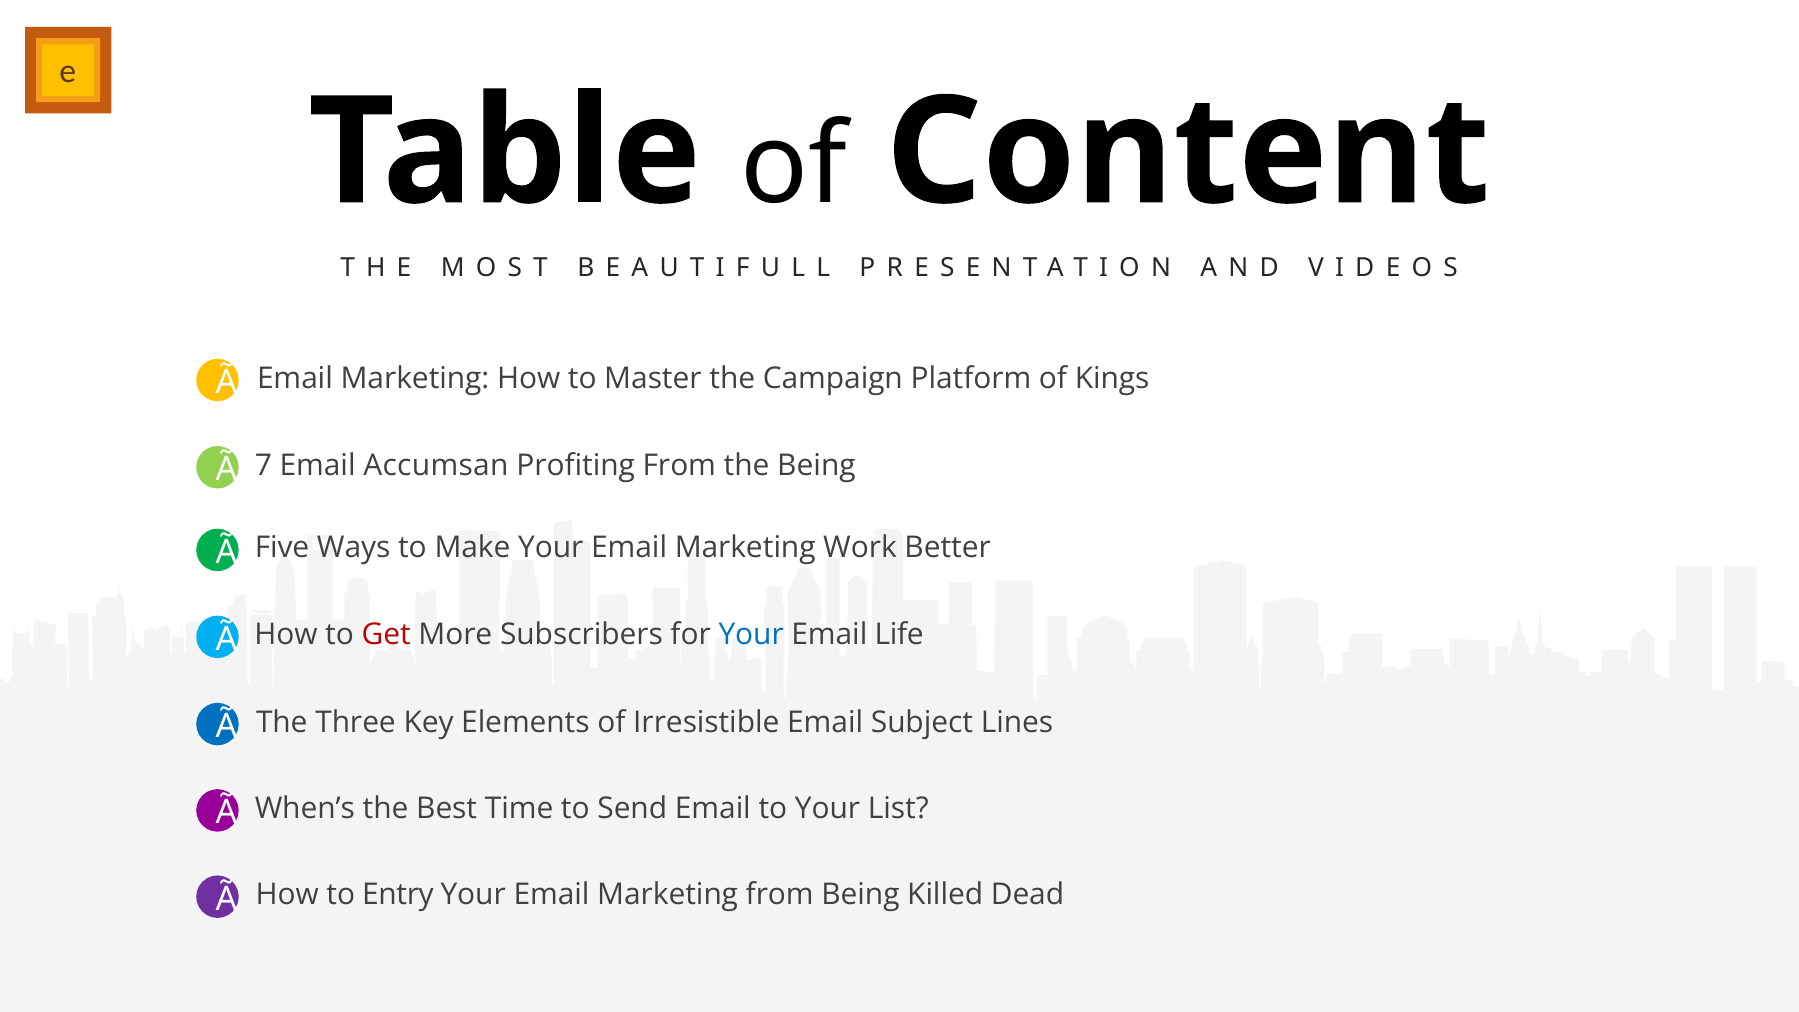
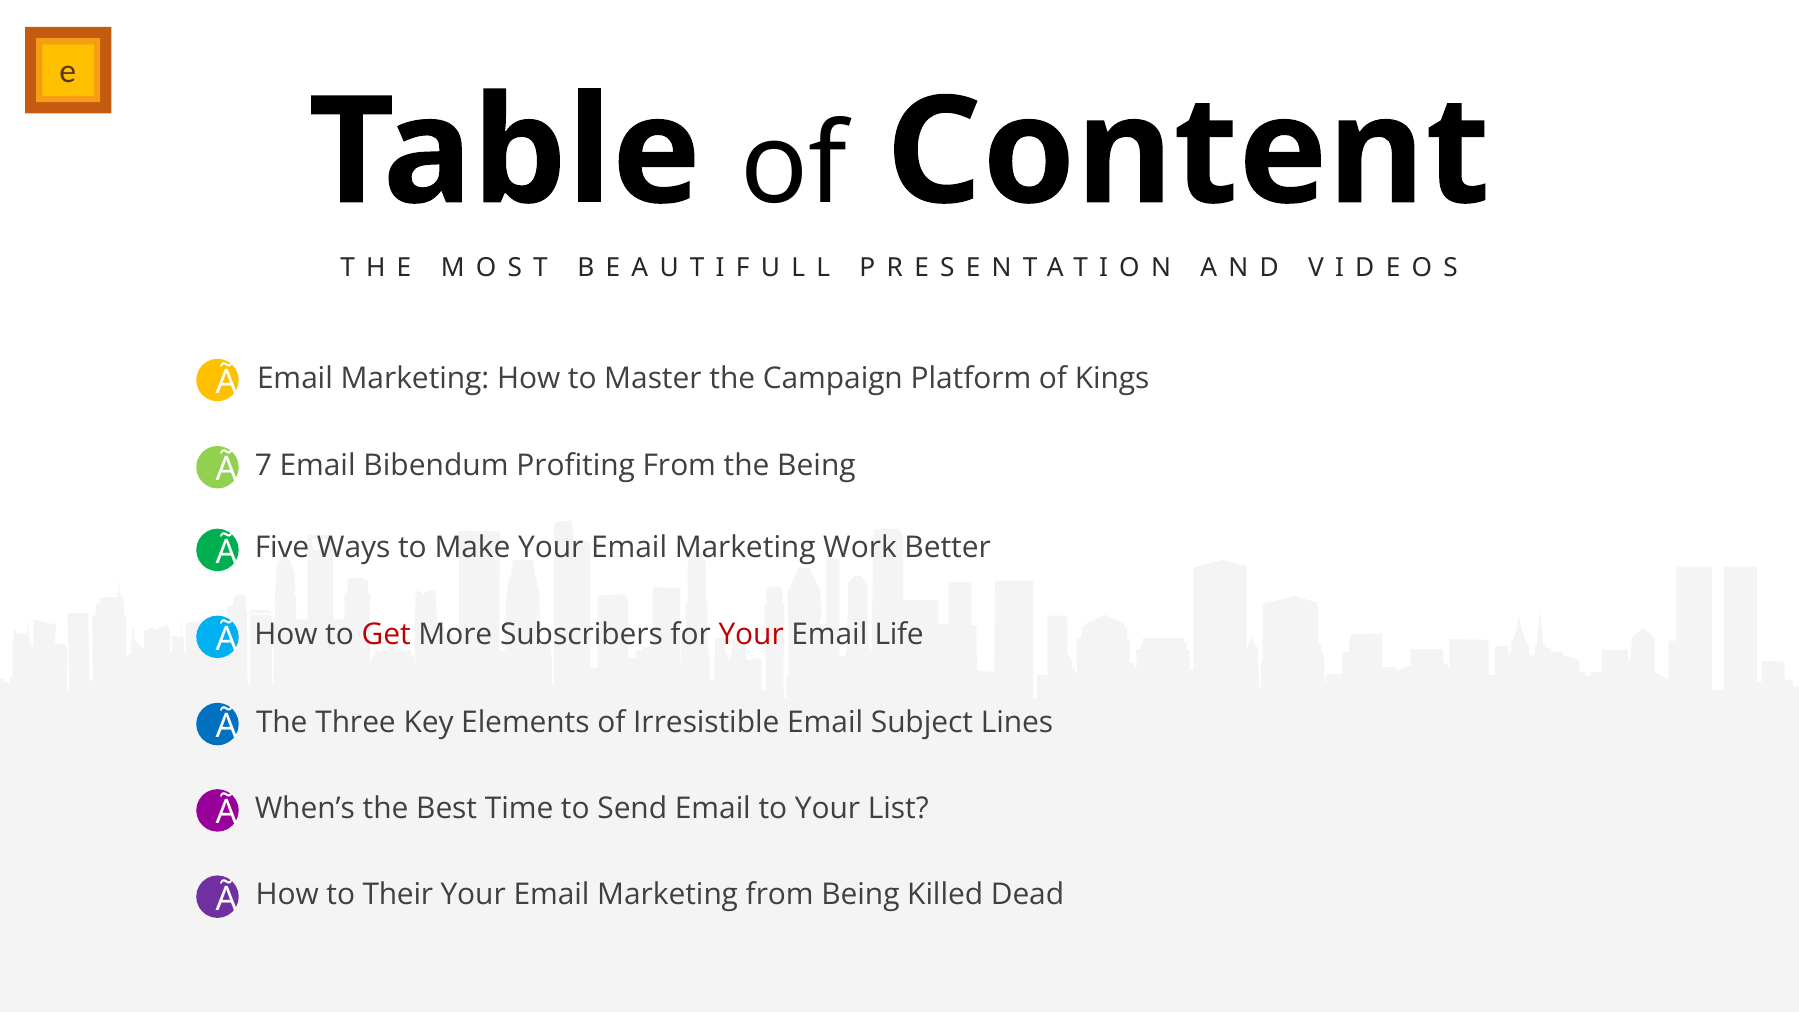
Accumsan: Accumsan -> Bibendum (436, 465)
Your colour: blue -> red (751, 635)
Entry: Entry -> Their (398, 895)
